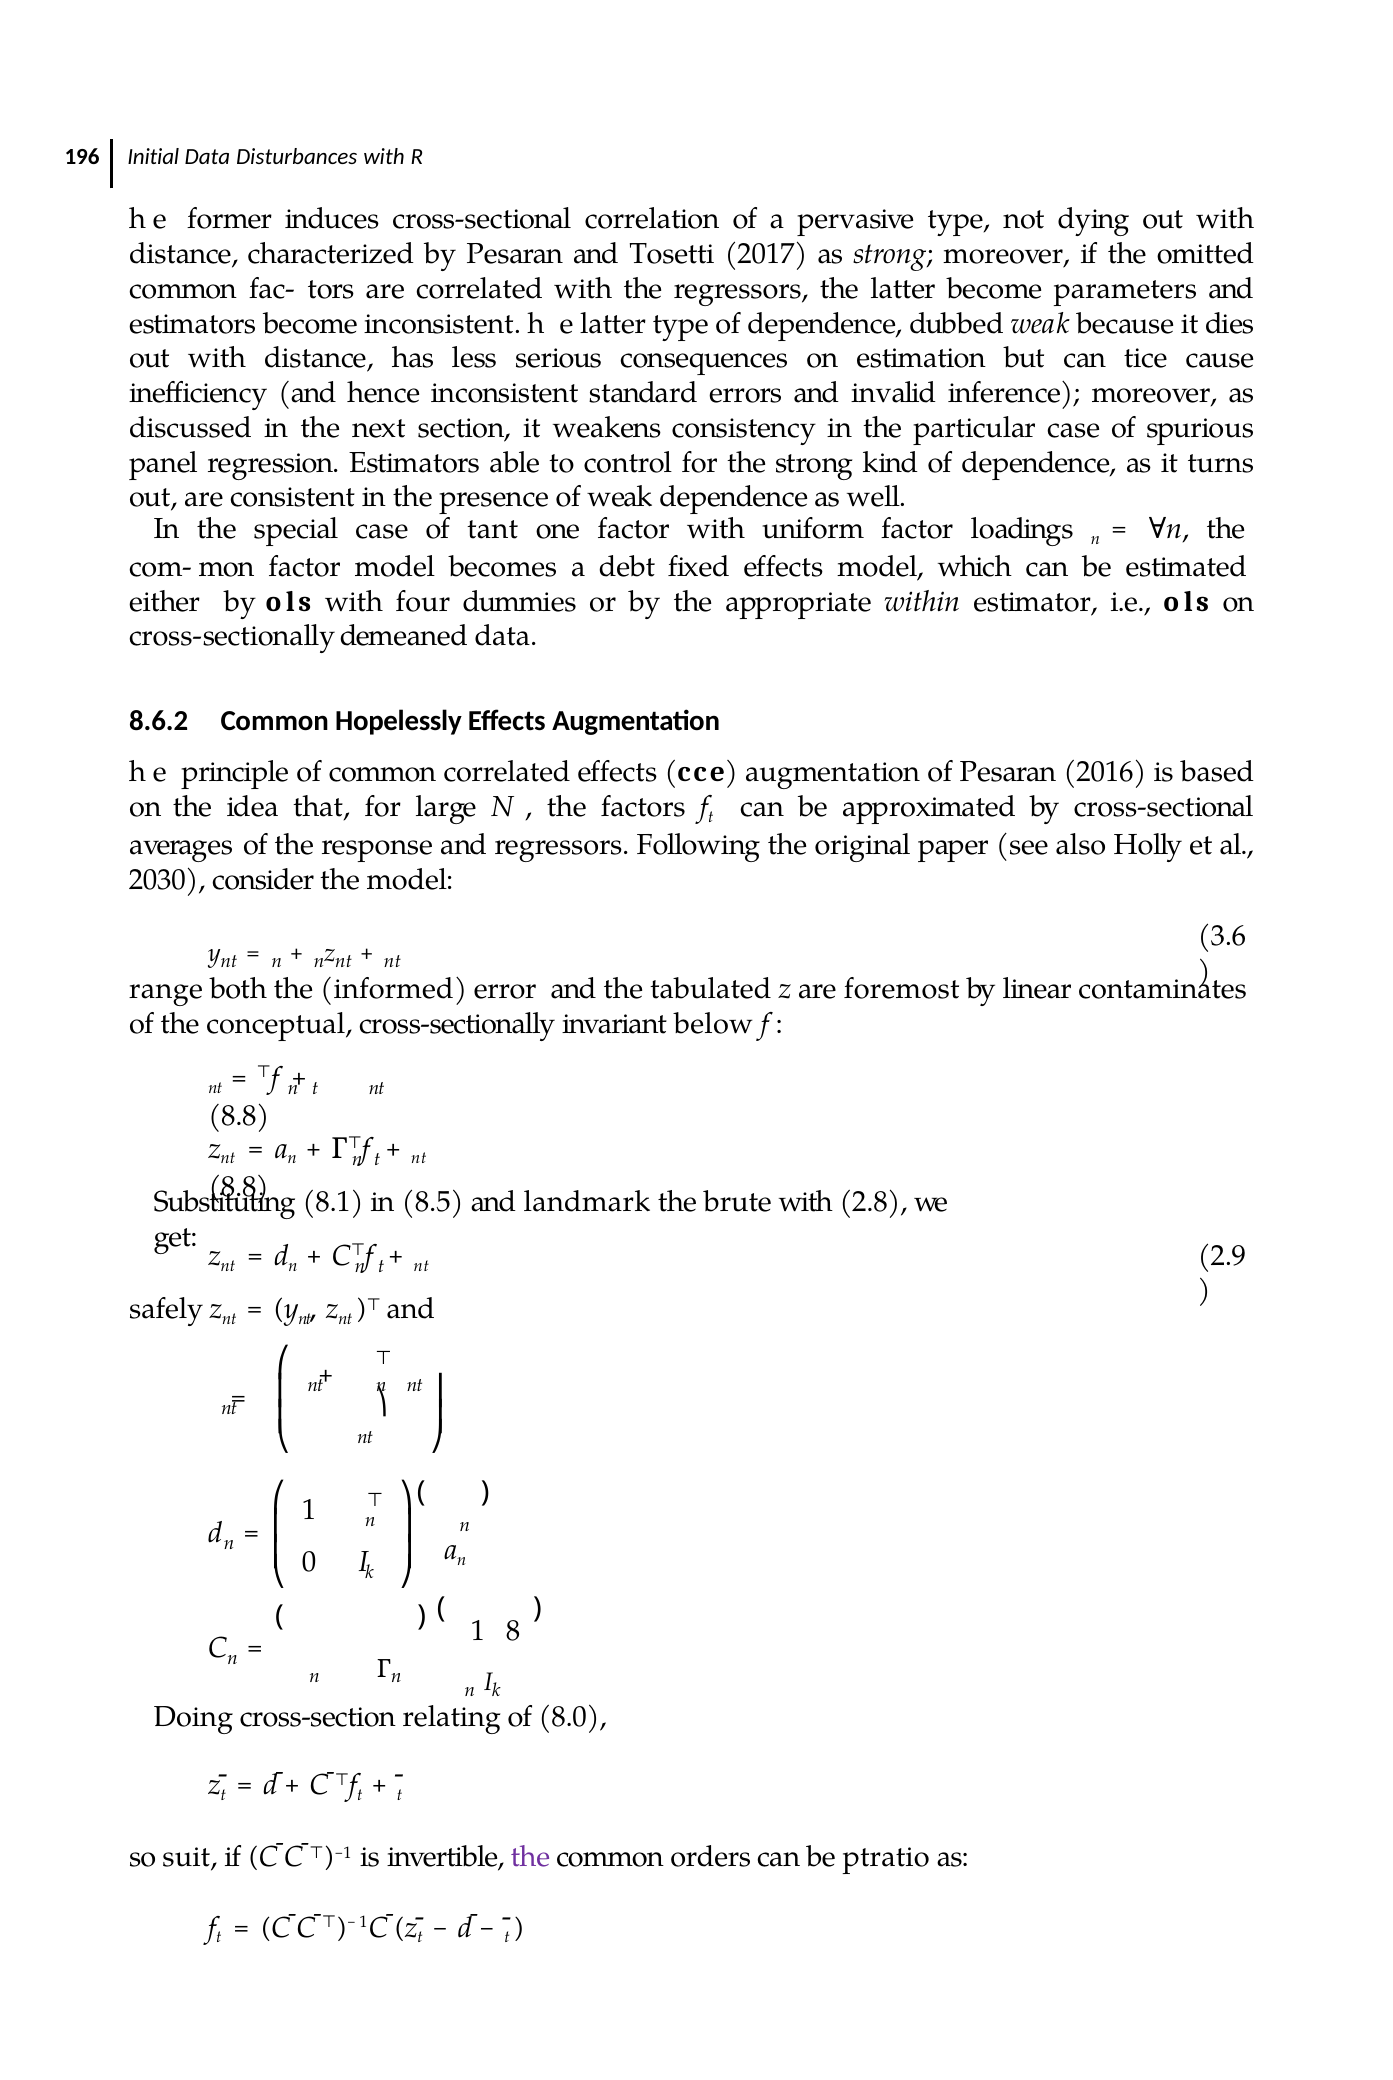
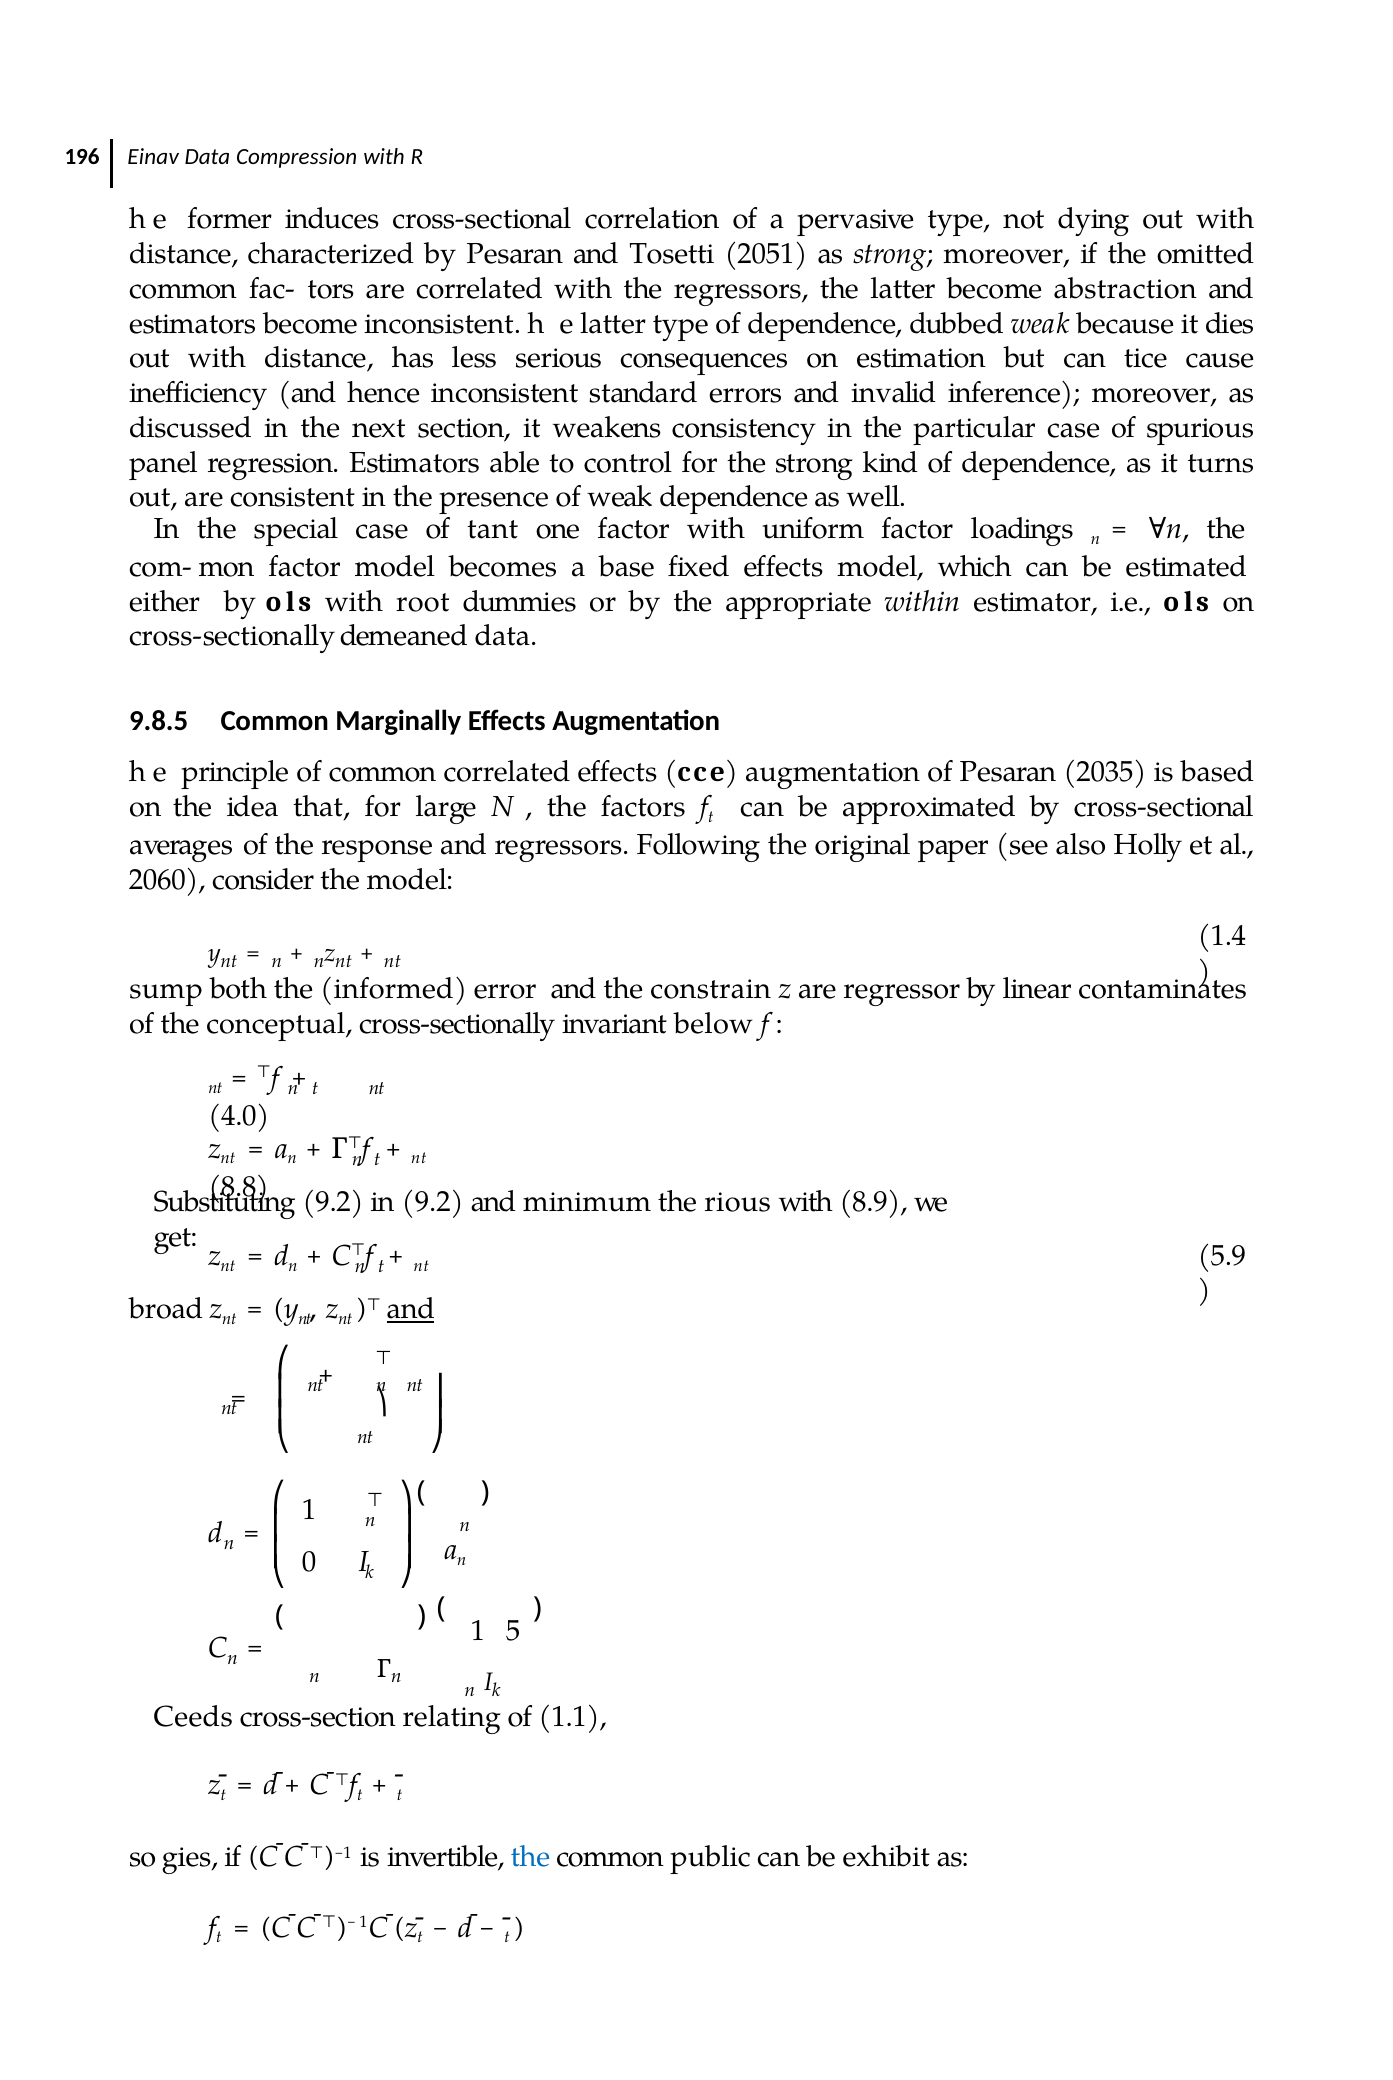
Initial: Initial -> Einav (153, 156)
Disturbances: Disturbances -> Compression (297, 156)
2017: 2017 -> 2051 (766, 254)
parameters: parameters -> abstraction (1125, 289)
debt: debt -> base (627, 567)
four: four -> root (423, 602)
8.6.2: 8.6.2 -> 9.8.5 (159, 721)
Hopelessly: Hopelessly -> Marginally (398, 721)
2016: 2016 -> 2035 (1105, 773)
2030: 2030 -> 2060 (167, 880)
3.6: 3.6 -> 1.4 (1222, 936)
range: range -> sump (166, 990)
tabulated: tabulated -> constrain (711, 990)
foremost: foremost -> regressor (902, 990)
8.8: 8.8 -> 4.0 (239, 1116)
8.1: 8.1 -> 9.2 (333, 1202)
in 8.5: 8.5 -> 9.2 (433, 1202)
landmark: landmark -> minimum (587, 1202)
brute: brute -> rious (738, 1202)
2.8: 2.8 -> 8.9 (873, 1202)
2.9: 2.9 -> 5.9 (1222, 1256)
safely: safely -> broad (166, 1310)
and underline: none -> present (411, 1310)
8: 8 -> 5 (513, 1631)
Doing: Doing -> Ceeds (193, 1718)
8.0: 8.0 -> 1.1 (573, 1718)
suit: suit -> gies (190, 1857)
the colour: purple -> blue (530, 1857)
orders: orders -> public (711, 1857)
ptratio: ptratio -> exhibit (886, 1857)
